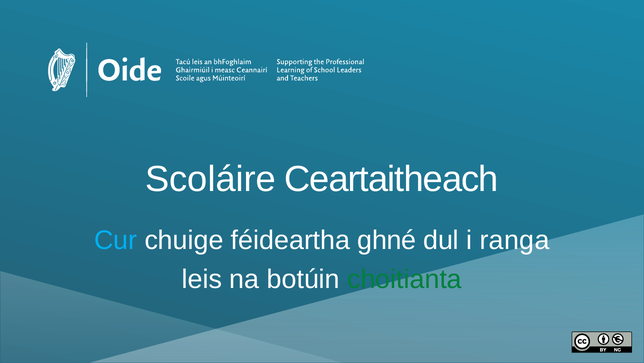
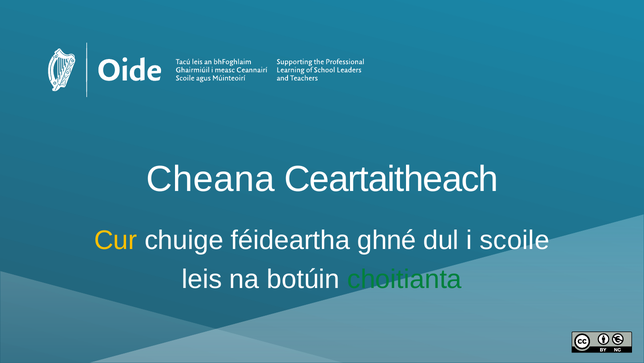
Scoláire: Scoláire -> Cheana (210, 179)
Cur colour: light blue -> yellow (116, 240)
ranga: ranga -> scoile (515, 240)
